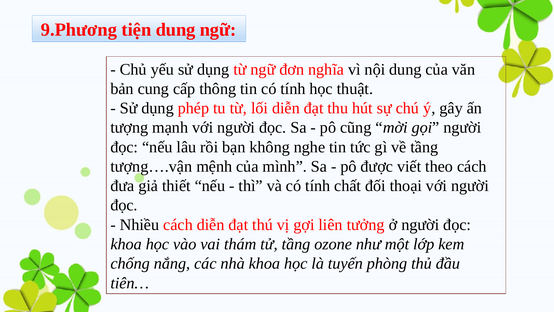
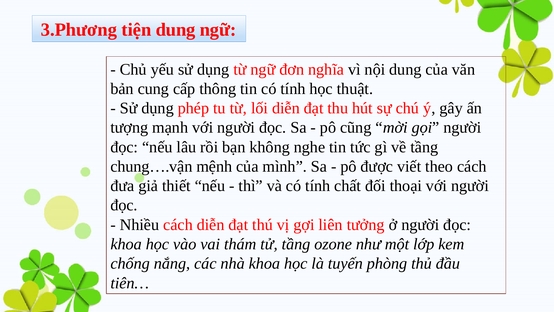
9.Phương: 9.Phương -> 3.Phương (79, 30)
tượng….vận: tượng….vận -> chung….vận (151, 166)
